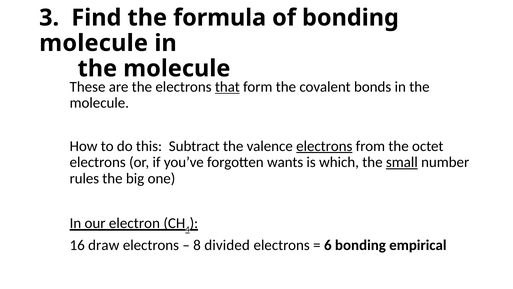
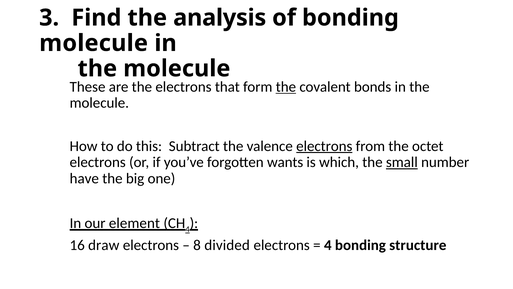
formula: formula -> analysis (220, 18)
that underline: present -> none (227, 87)
the underline: none -> present (286, 87)
rules: rules -> have (84, 178)
electron: electron -> element (134, 223)
6: 6 -> 4 (328, 245)
empirical: empirical -> structure (418, 245)
